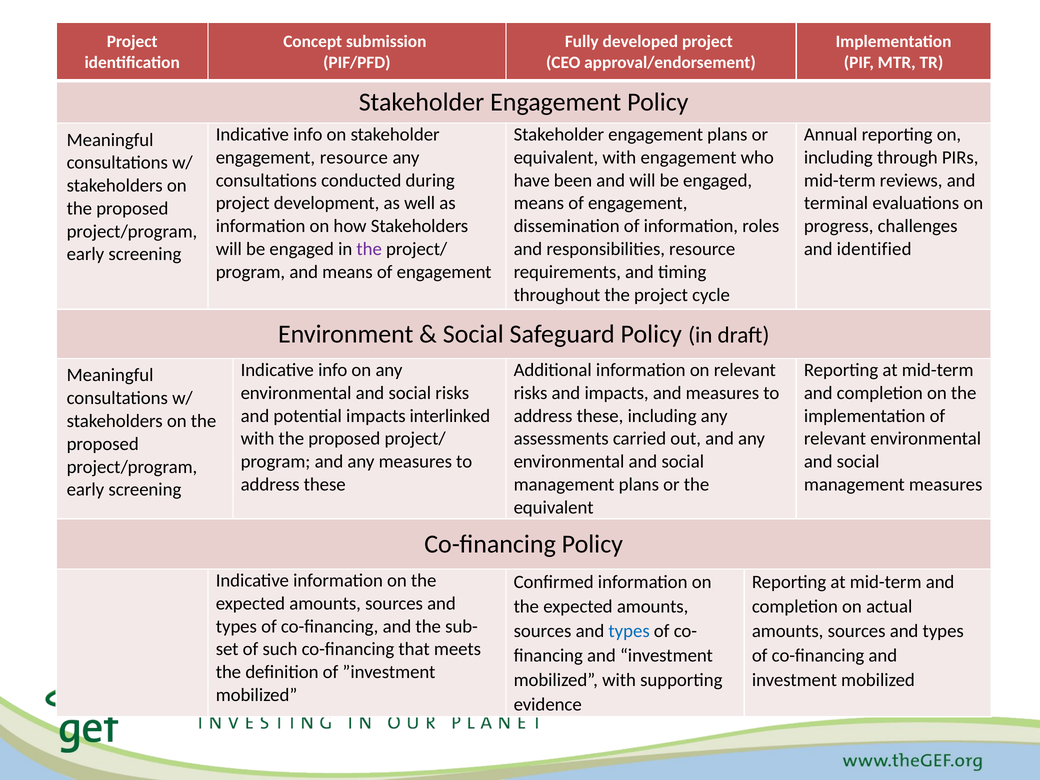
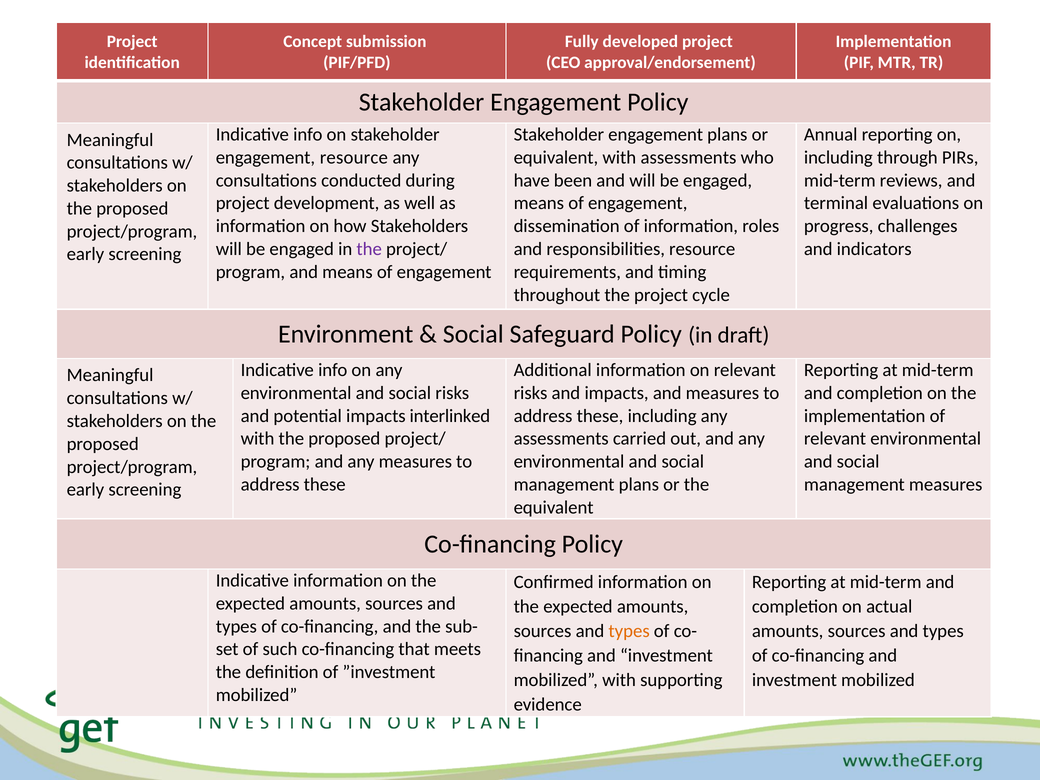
with engagement: engagement -> assessments (688, 157)
identified: identified -> indicators (874, 249)
types colour: blue -> orange (629, 631)
